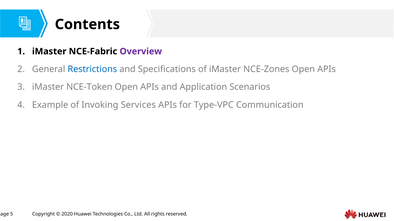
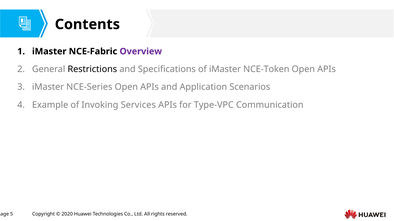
Restrictions colour: blue -> black (92, 69)
NCE-Zones: NCE-Zones -> NCE-Token (266, 69)
NCE-Token: NCE-Token -> NCE-Series (89, 87)
